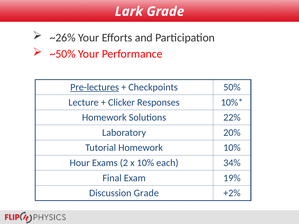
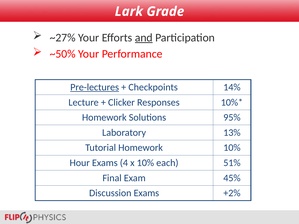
~26%: ~26% -> ~27% (63, 38)
and underline: none -> present (144, 38)
50%: 50% -> 14% (232, 87)
22%: 22% -> 95% (232, 118)
20%: 20% -> 13% (232, 133)
2: 2 -> 4 (124, 163)
34%: 34% -> 51% (232, 163)
19%: 19% -> 45% (232, 178)
Discussion Grade: Grade -> Exams (146, 193)
